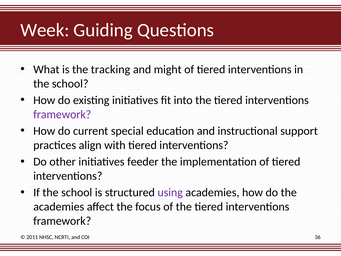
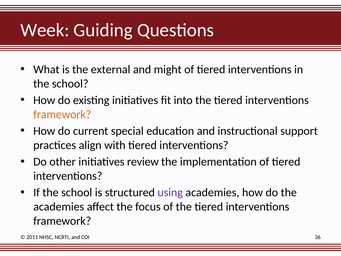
tracking: tracking -> external (111, 69)
framework colour: purple -> orange (62, 114)
feeder: feeder -> review (143, 162)
